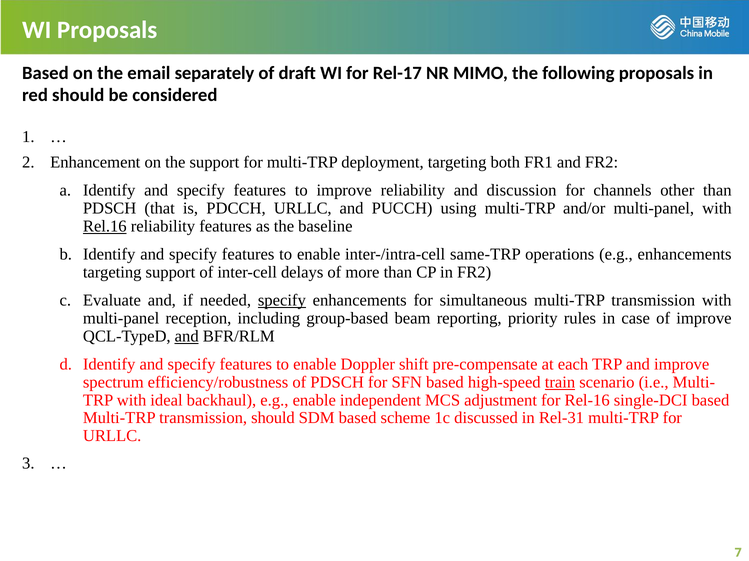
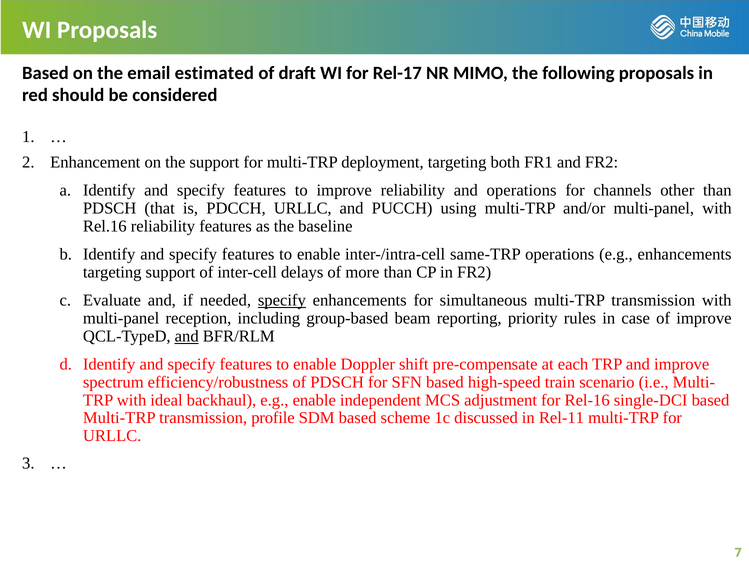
separately: separately -> estimated (214, 73)
and discussion: discussion -> operations (522, 191)
Rel.16 underline: present -> none (105, 226)
train underline: present -> none (560, 383)
transmission should: should -> profile (273, 419)
Rel-31: Rel-31 -> Rel-11 (561, 419)
